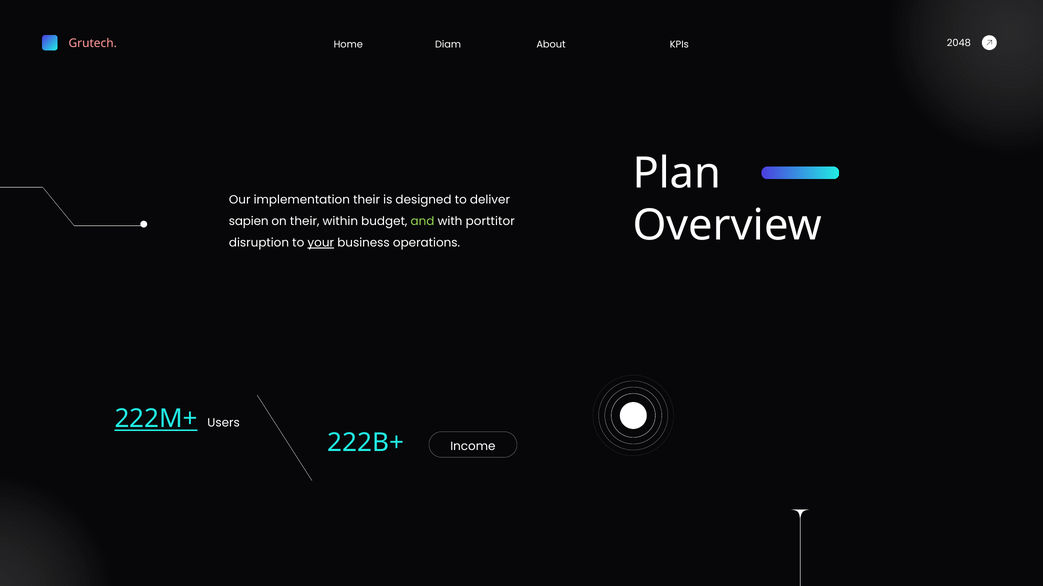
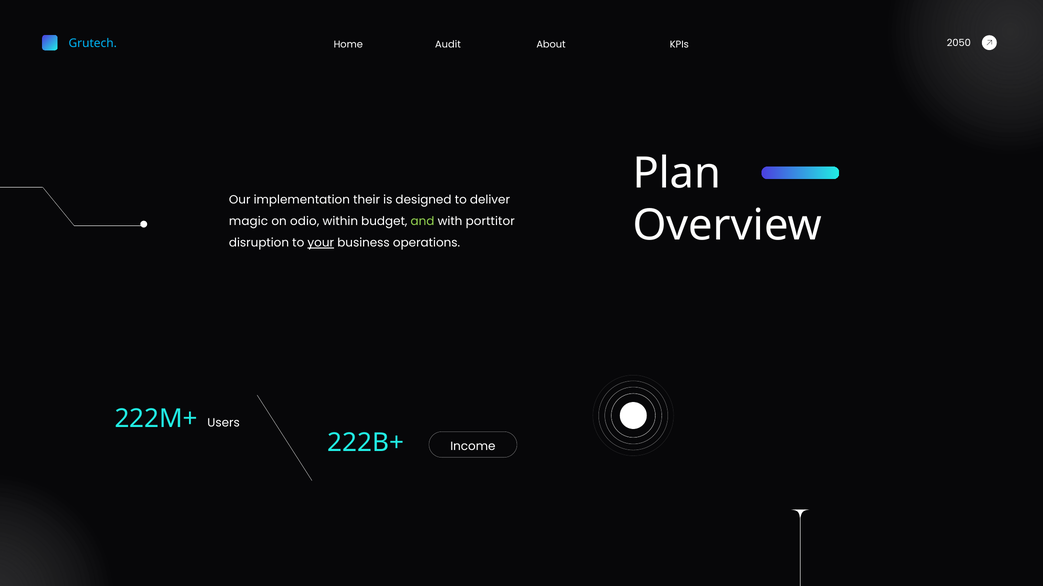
Grutech colour: pink -> light blue (93, 43)
Diam: Diam -> Audit (448, 44)
2048: 2048 -> 2050 (959, 43)
sapien: sapien -> magic (249, 222)
on their: their -> odio (305, 222)
222M+ underline: present -> none (156, 419)
